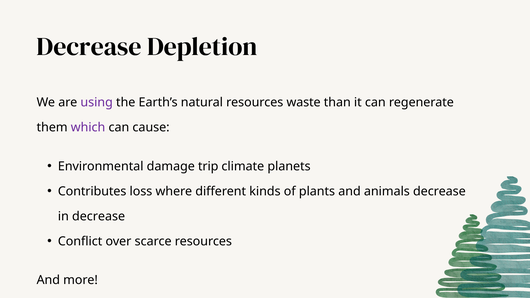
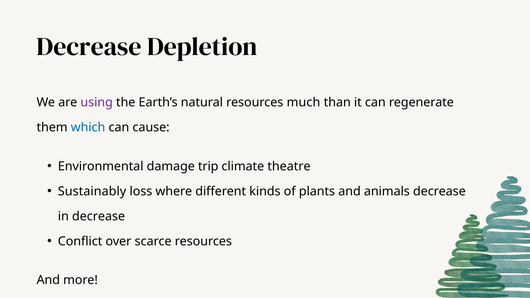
waste: waste -> much (303, 102)
which colour: purple -> blue (88, 127)
planets: planets -> theatre (289, 166)
Contributes: Contributes -> Sustainably (92, 191)
